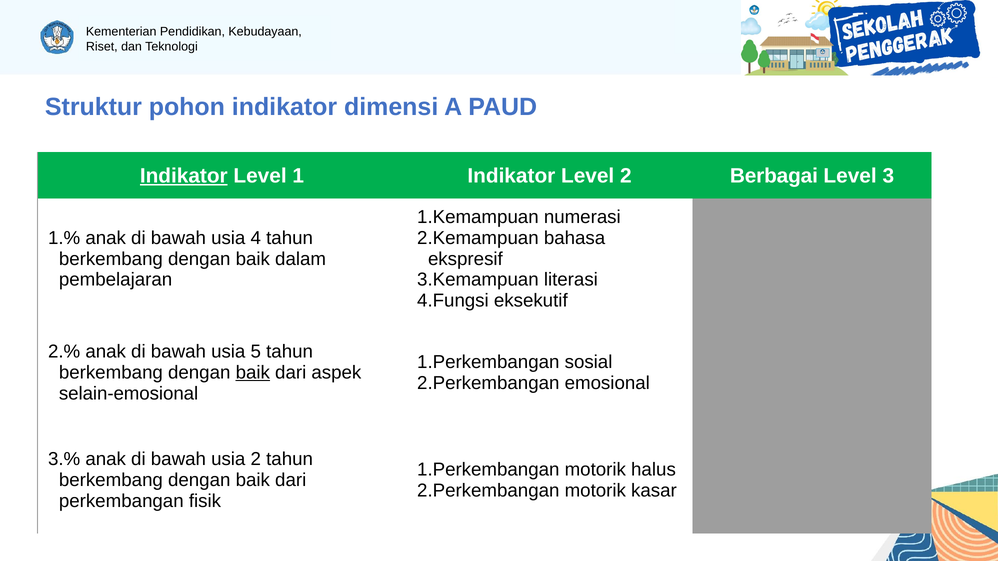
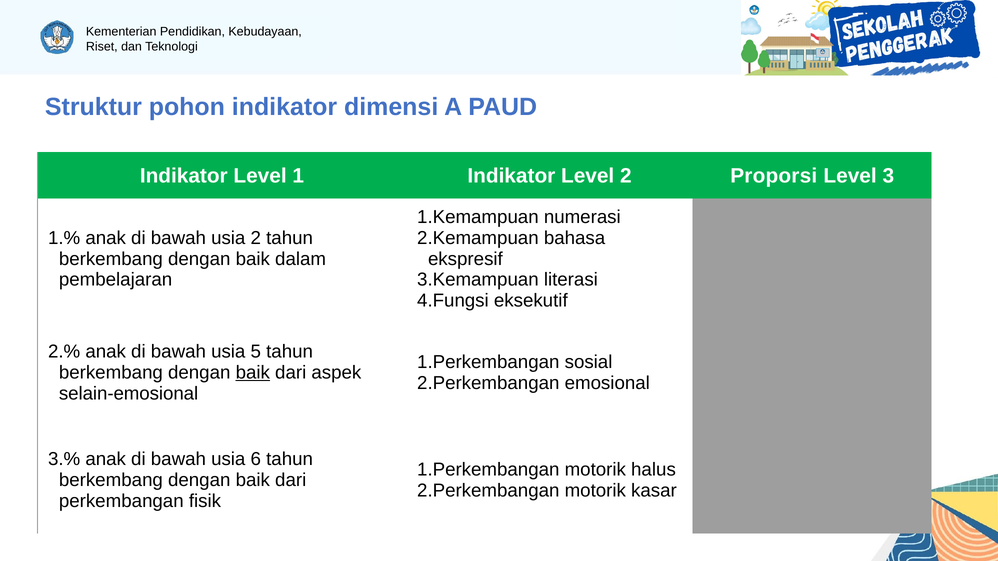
Indikator underline: present -> none (184, 176)
Berbagai: Berbagai -> Proporsi (774, 176)
usia 4: 4 -> 2 (256, 238)
usia 2: 2 -> 6 (256, 459)
